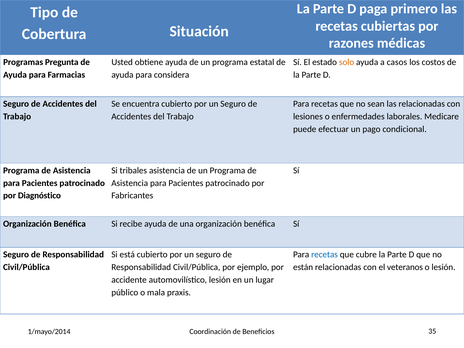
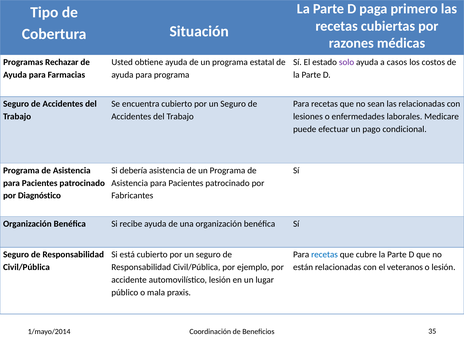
Pregunta: Pregunta -> Rechazar (62, 62)
solo colour: orange -> purple (347, 62)
para considera: considera -> programa (172, 75)
tribales: tribales -> debería (133, 170)
